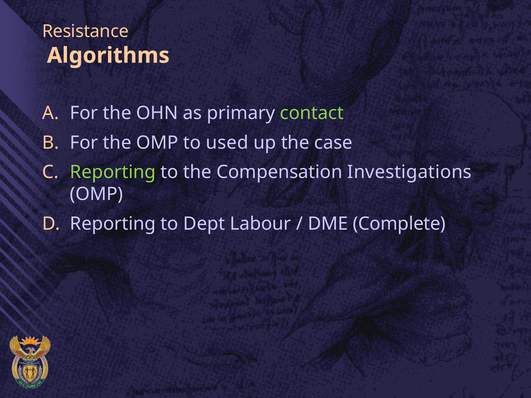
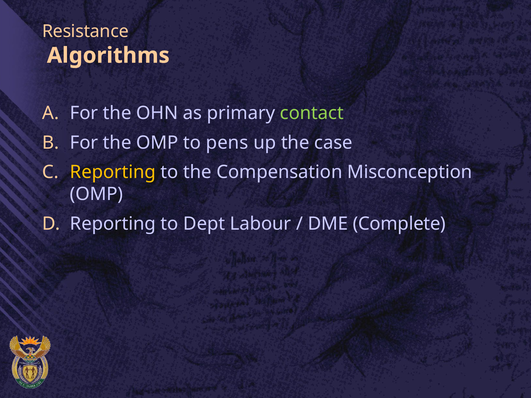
used: used -> pens (227, 143)
Reporting colour: light green -> yellow (113, 172)
Investigations: Investigations -> Misconception (410, 172)
